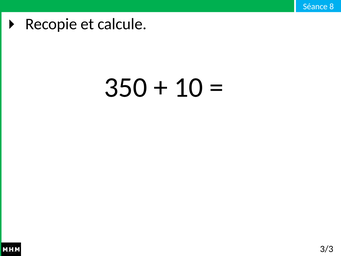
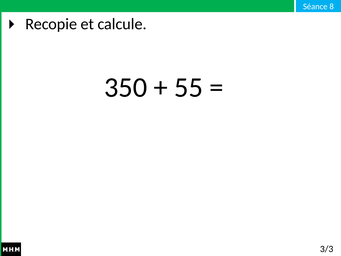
10: 10 -> 55 (189, 87)
